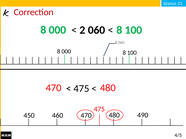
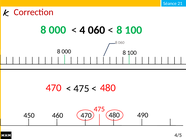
2: 2 -> 4 (82, 30)
